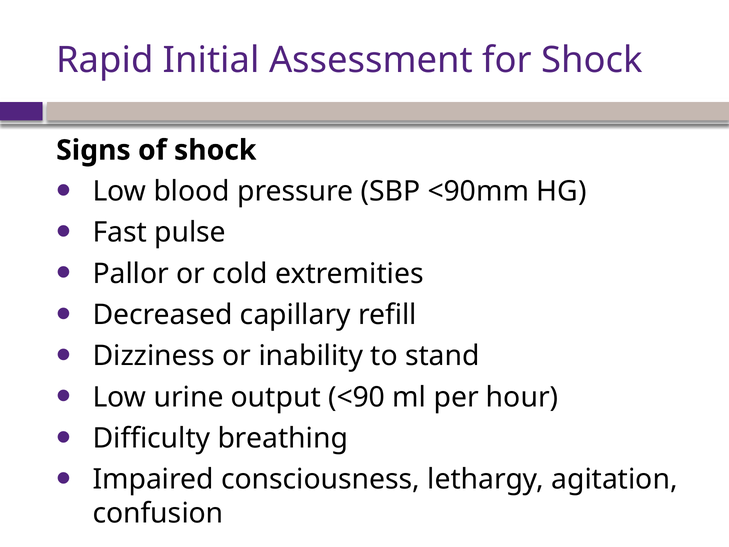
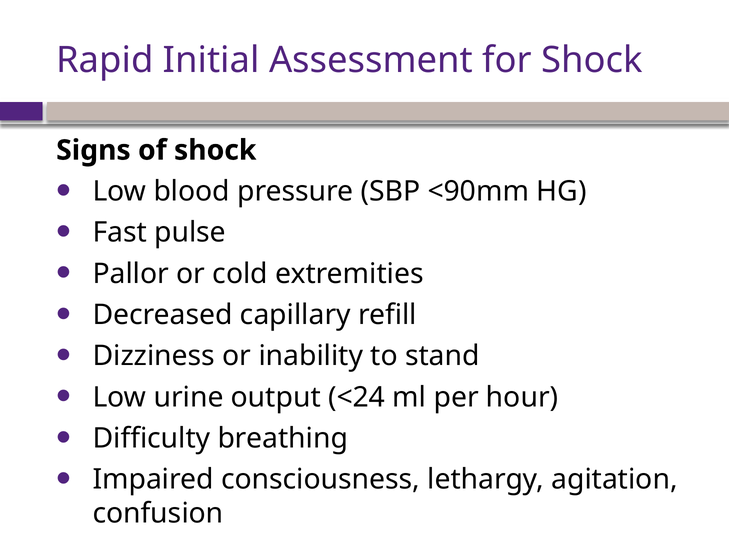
<90: <90 -> <24 (357, 397)
